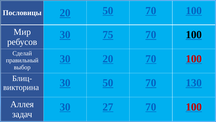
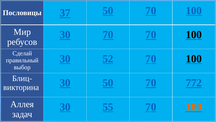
Пословицы 20: 20 -> 37 (65, 13)
30 75: 75 -> 70 (108, 35)
30 20: 20 -> 52 (108, 59)
100 colour: red -> black (194, 59)
130: 130 -> 772 (194, 83)
27: 27 -> 55 (108, 107)
100 colour: red -> orange (194, 107)
